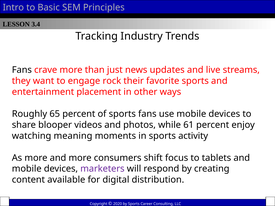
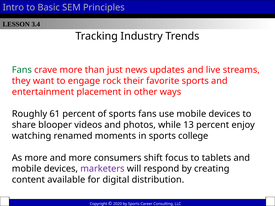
Fans colour: black -> green (22, 70)
65: 65 -> 61 (55, 114)
61: 61 -> 13 (189, 125)
meaning: meaning -> renamed (73, 136)
activity: activity -> college (193, 136)
